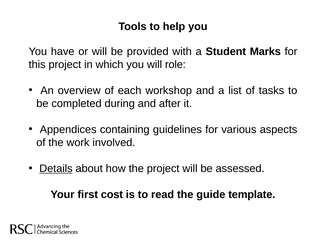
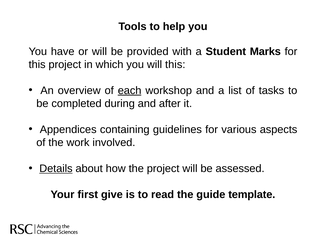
will role: role -> this (175, 65)
each underline: none -> present (130, 91)
cost: cost -> give (112, 195)
